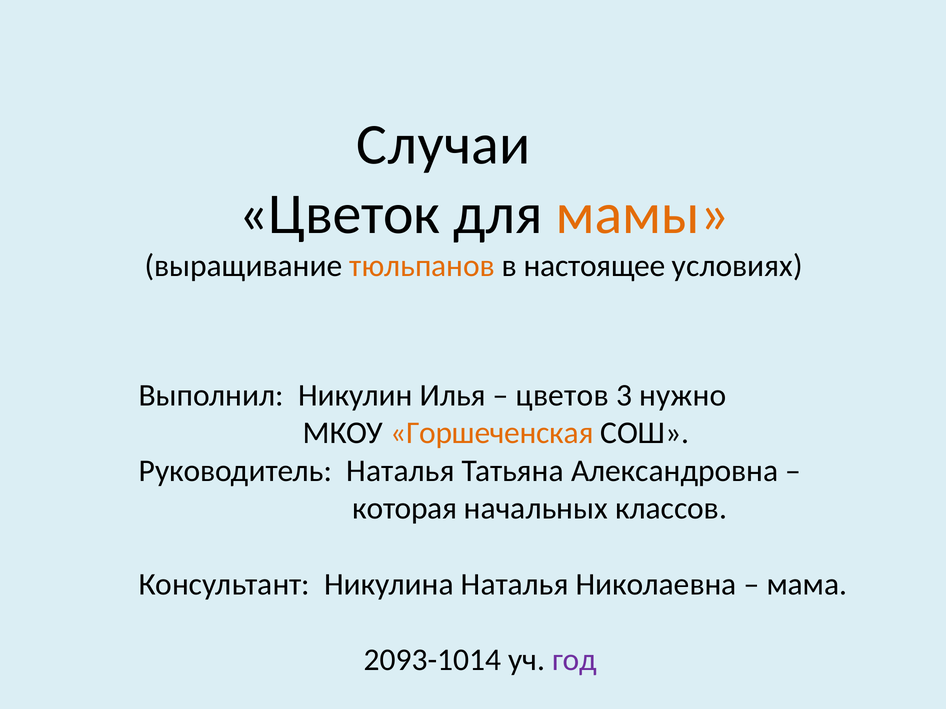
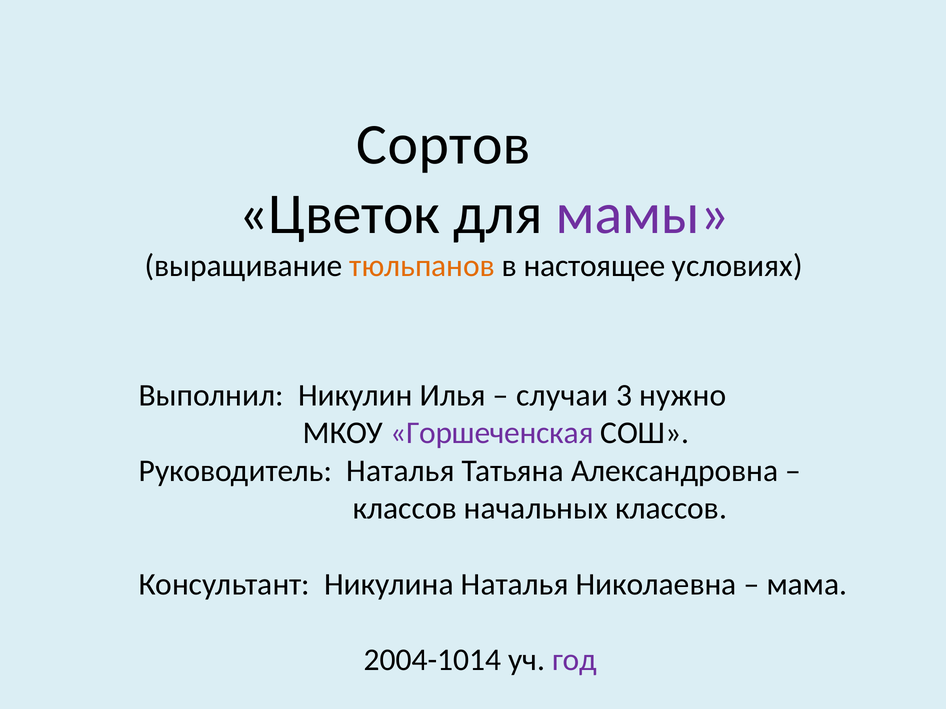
Случаи: Случаи -> Сортов (444, 145)
мамы colour: orange -> purple (643, 214)
цветов: цветов -> случаи (562, 395)
Горшеченская colour: orange -> purple (492, 433)
которая: которая -> классов (405, 509)
2093-1014: 2093-1014 -> 2004-1014 (432, 660)
